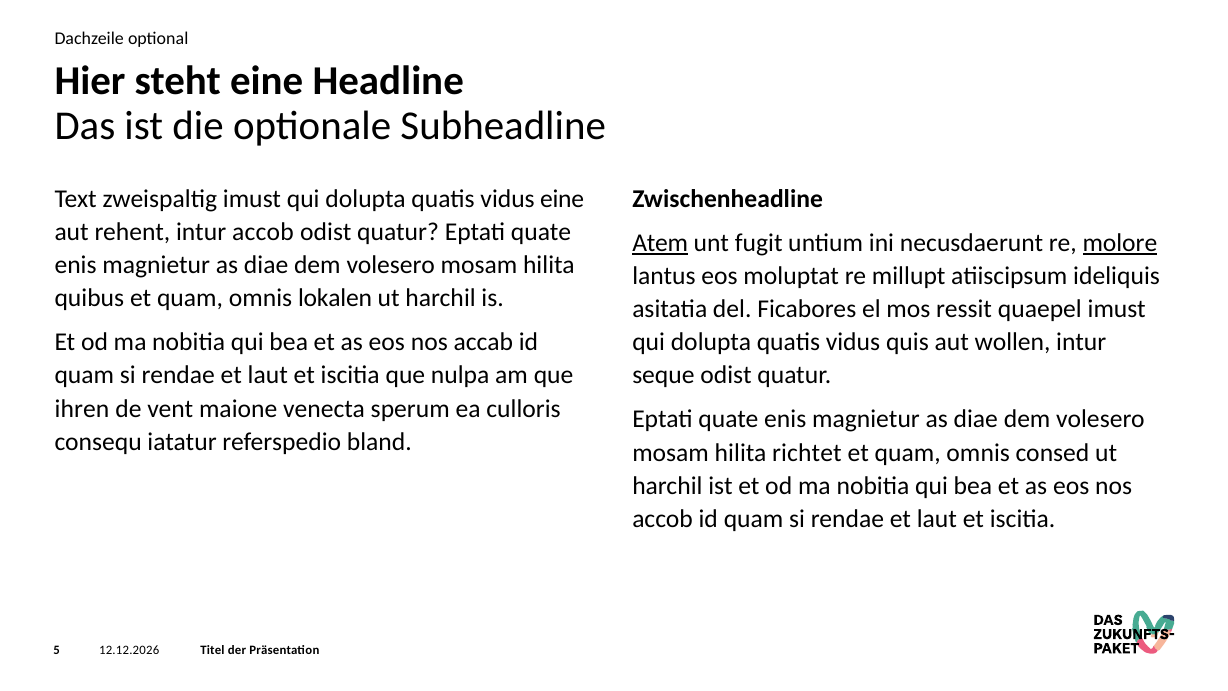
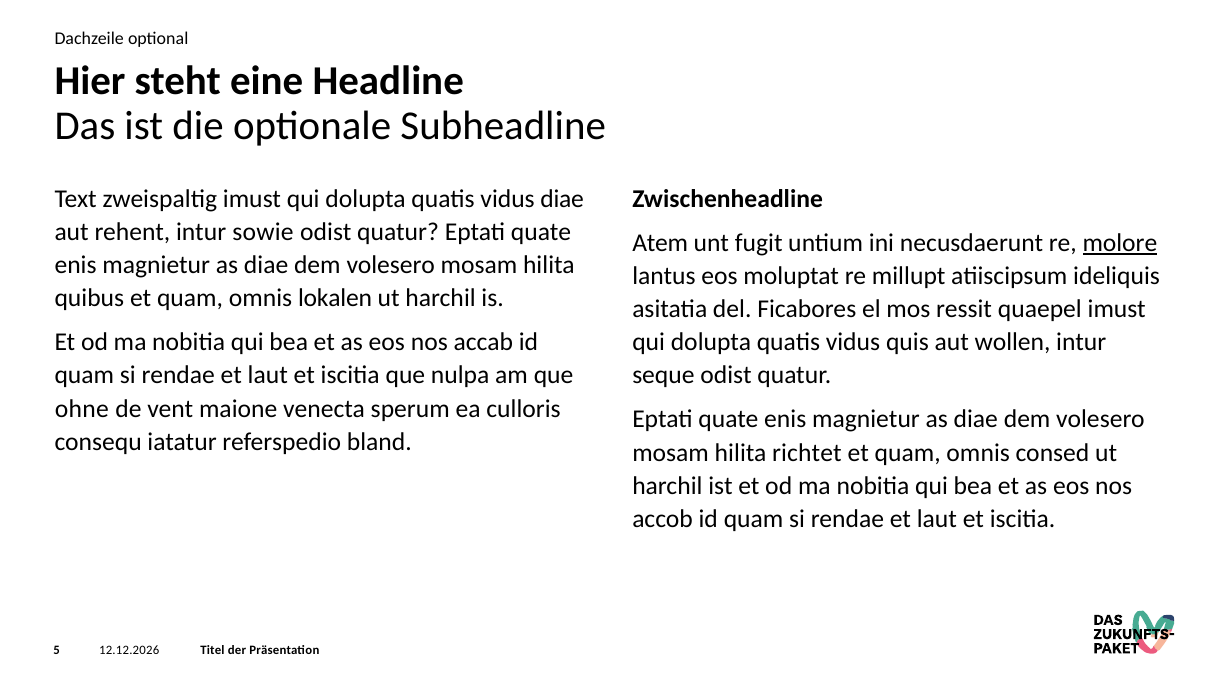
vidus eine: eine -> diae (562, 199)
intur accob: accob -> sowie (263, 232)
Atem underline: present -> none (660, 243)
ihren: ihren -> ohne (82, 408)
